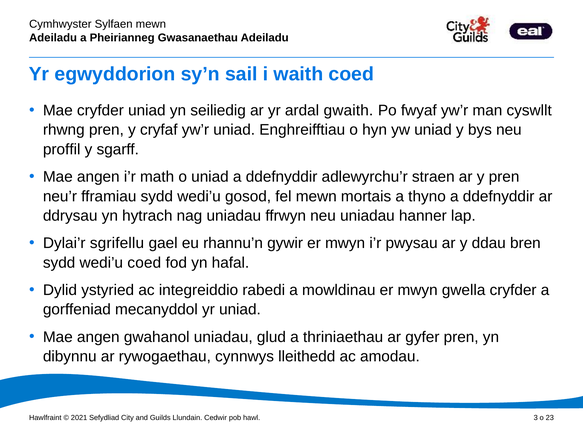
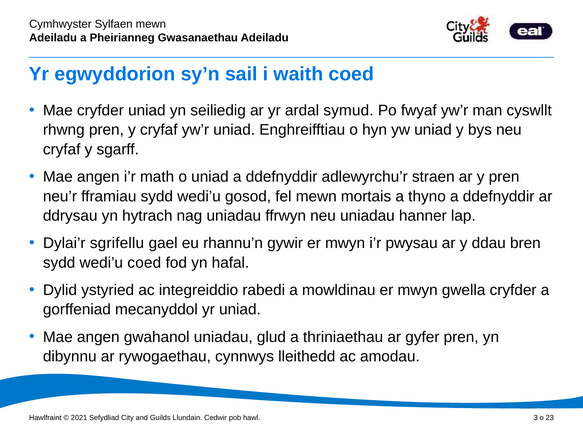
gwaith: gwaith -> symud (348, 111)
proffil: proffil -> cryfaf (62, 149)
